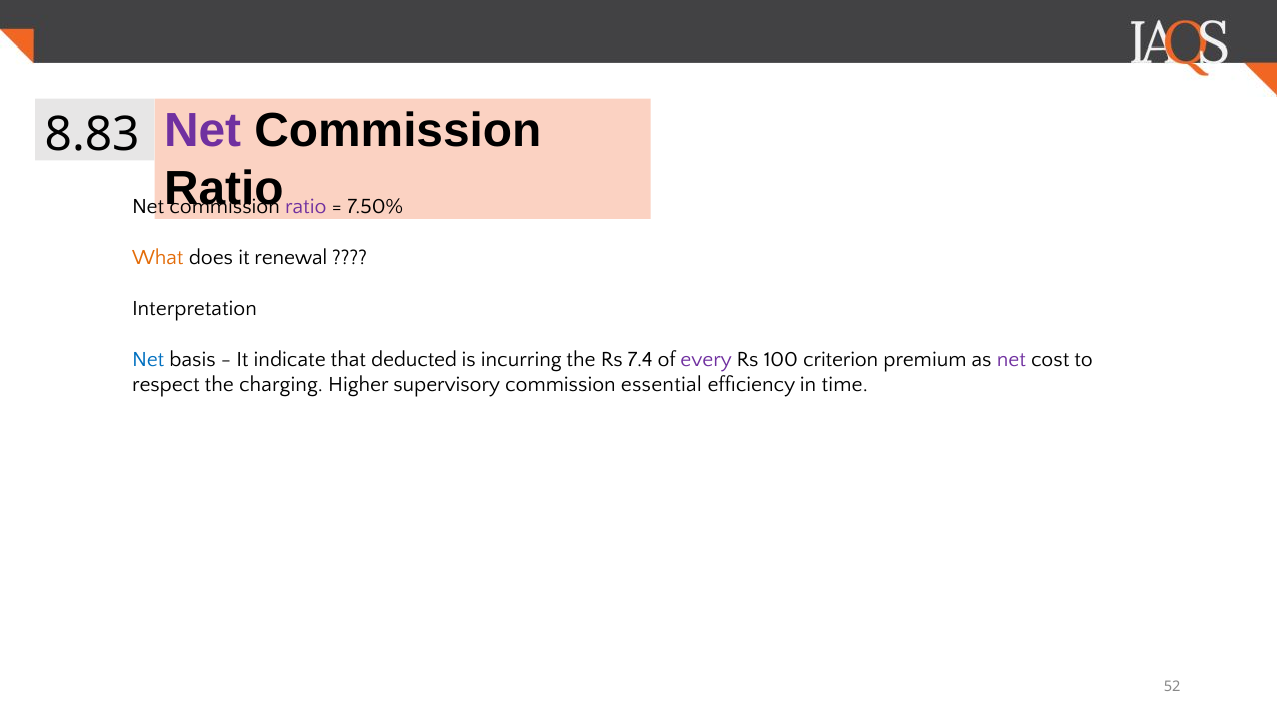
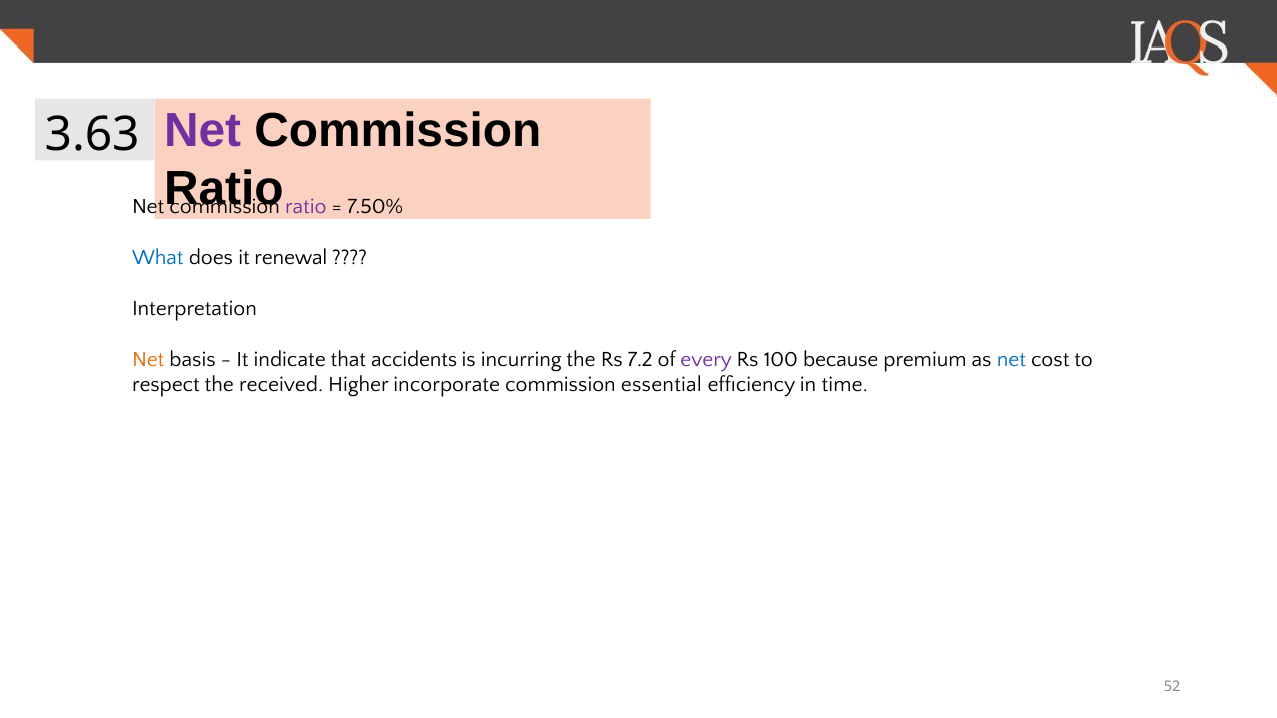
8.83: 8.83 -> 3.63 (92, 135)
What colour: orange -> blue (158, 257)
Net colour: blue -> orange (148, 359)
deducted: deducted -> accidents (414, 359)
7.4: 7.4 -> 7.2 (640, 359)
criterion: criterion -> because (841, 359)
net colour: purple -> blue (1011, 359)
charging: charging -> received (281, 385)
supervisory: supervisory -> incorporate (447, 385)
